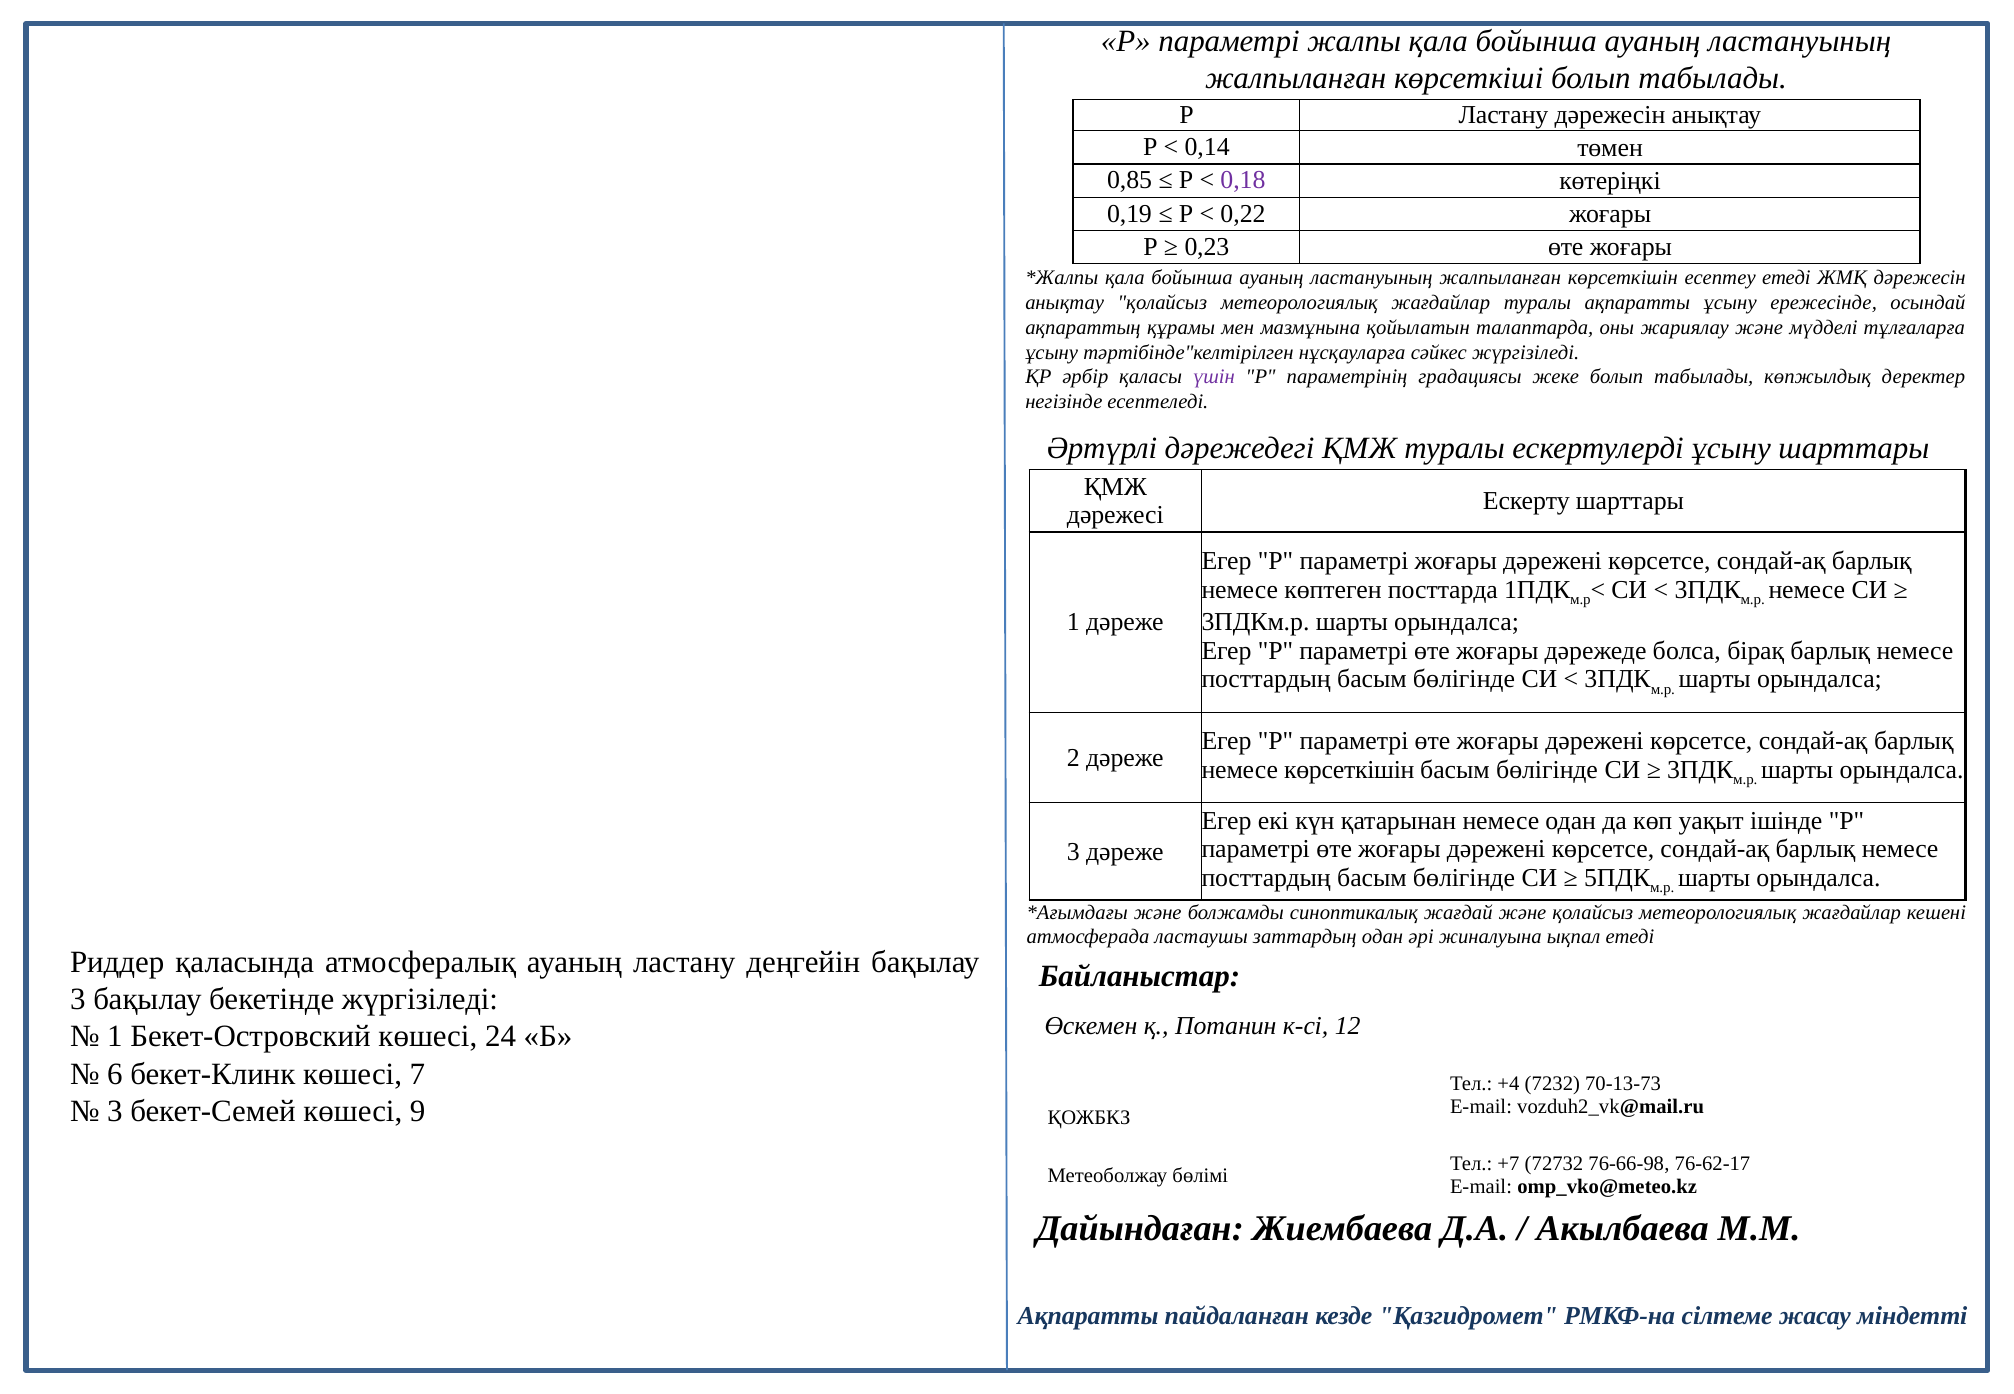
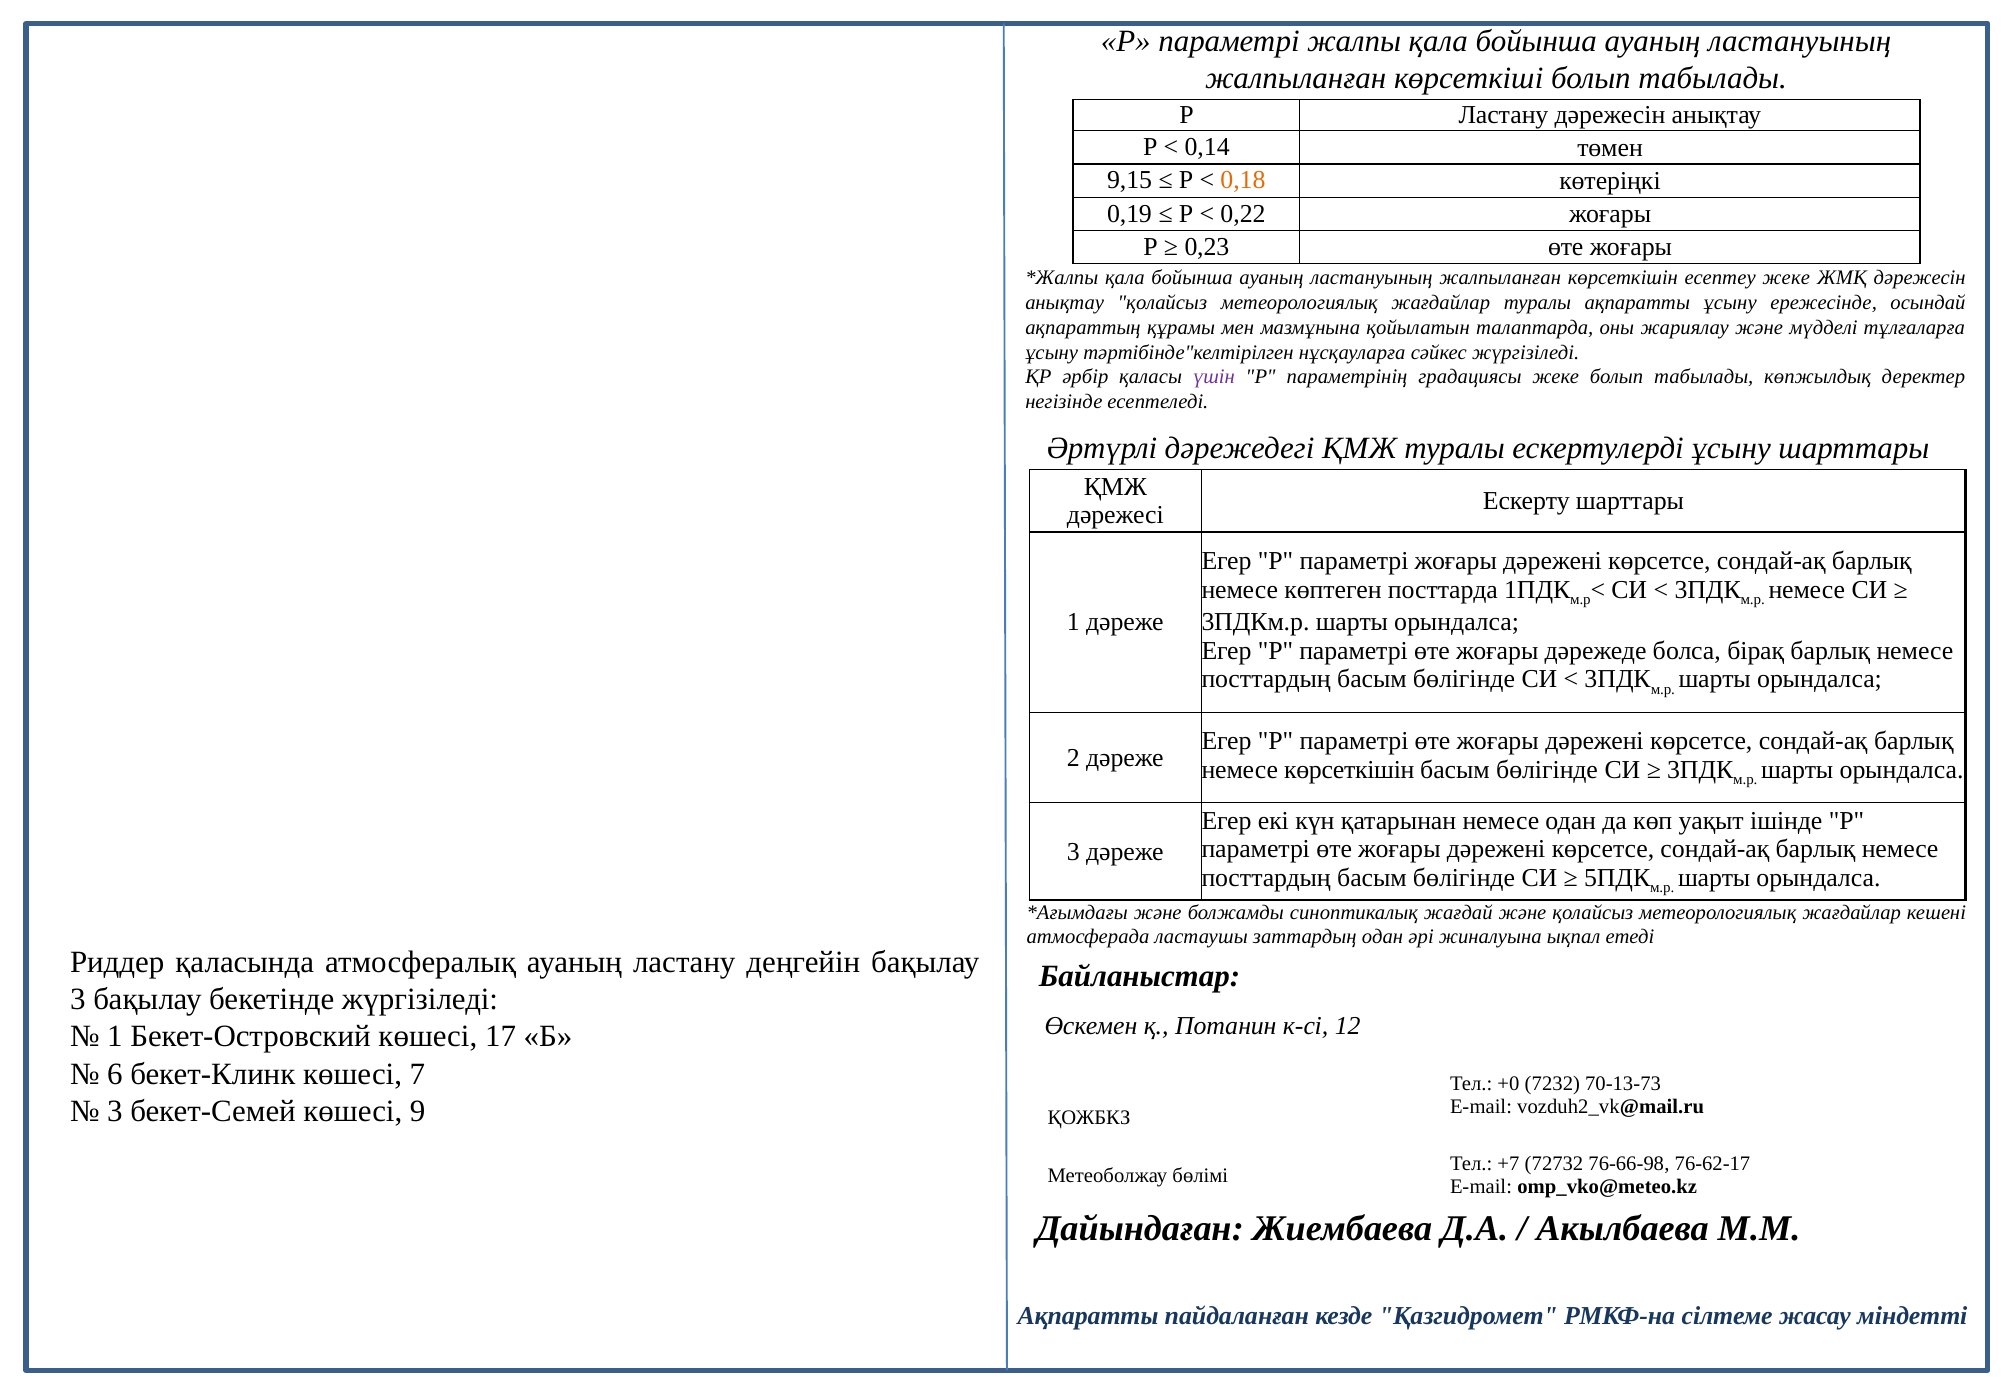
0,85: 0,85 -> 9,15 (1130, 180)
0,18 colour: purple -> orange (1243, 180)
есептеу етеді: етеді -> жеке (1786, 278)
24: 24 -> 17 (501, 1037)
+4: +4 -> +0 (1508, 1084)
